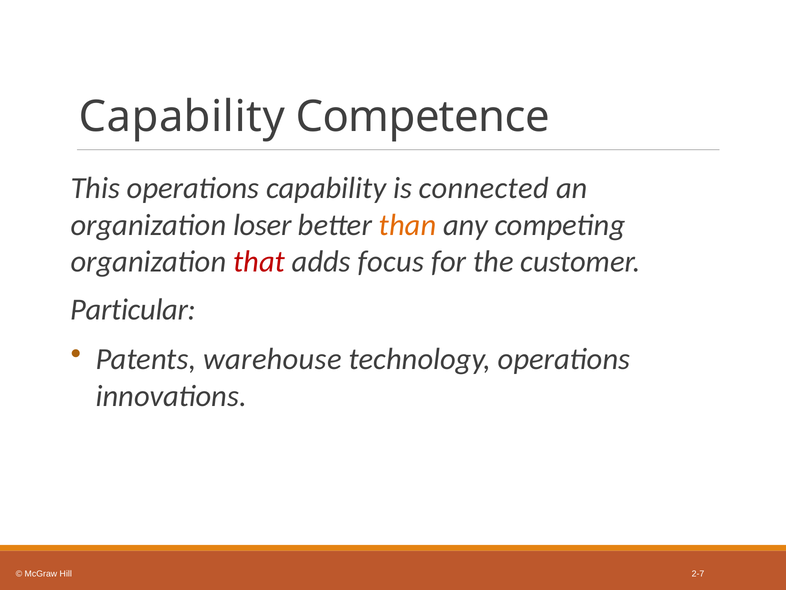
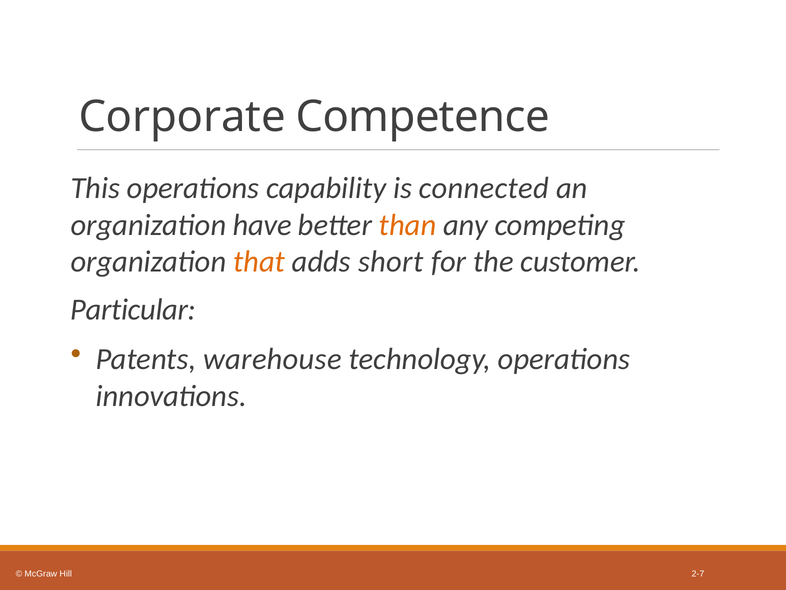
Capability: Capability -> Corporate (182, 117)
loser: loser -> have (262, 225)
that colour: red -> orange (259, 262)
focus: focus -> short (391, 262)
